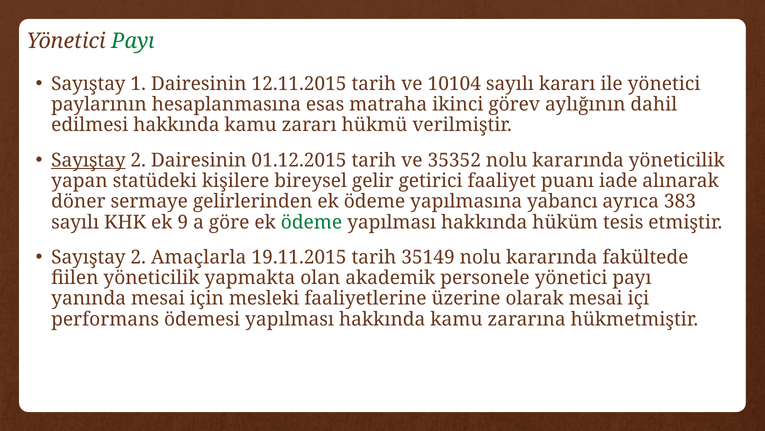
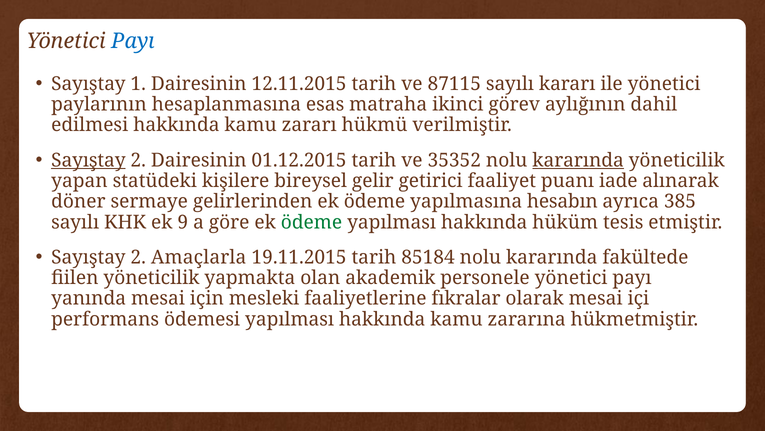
Payı colour: green -> blue (133, 41)
10104: 10104 -> 87115 (454, 84)
kararında underline: none -> present (578, 160)
yabancı: yabancı -> hesabın (562, 201)
383: 383 -> 385 (680, 201)
35149: 35149 -> 85184 (428, 257)
üzerine: üzerine -> fıkralar (466, 298)
